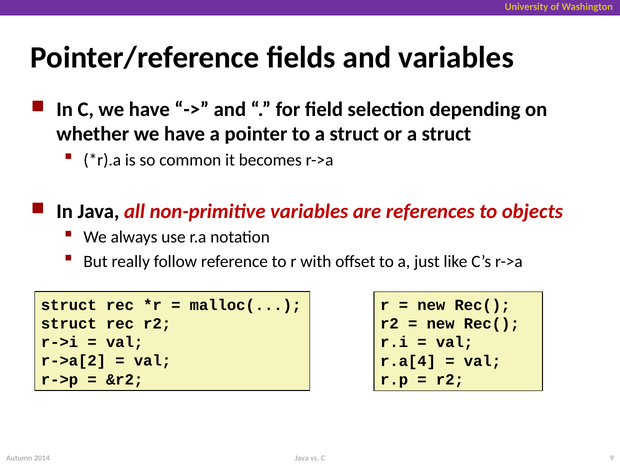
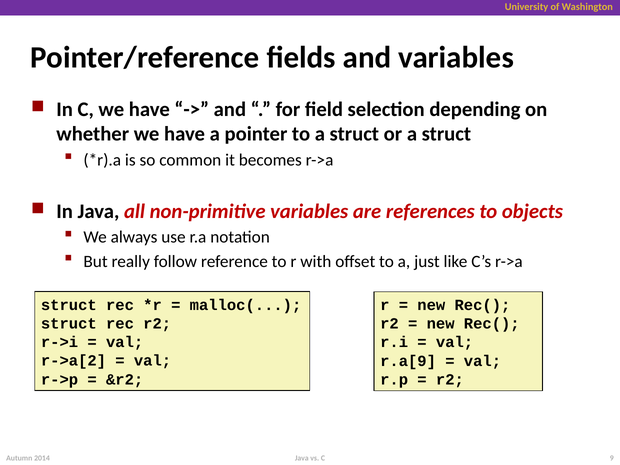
r.a[4: r.a[4 -> r.a[9 (408, 361)
